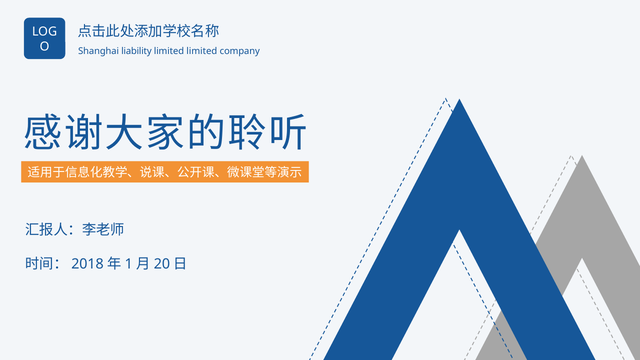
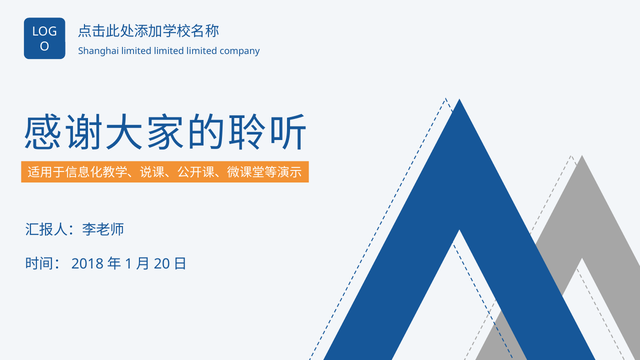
Shanghai liability: liability -> limited (136, 51)
